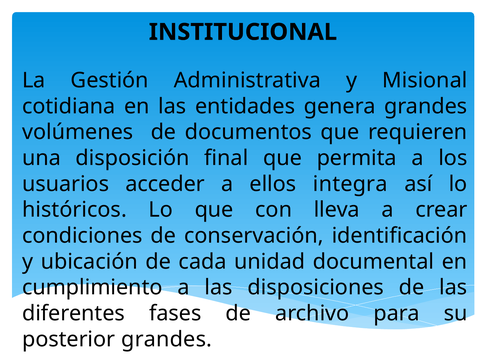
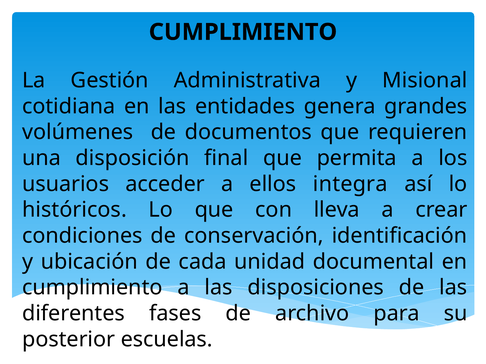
INSTITUCIONAL: INSTITUCIONAL -> CUMPLIMIENTO (243, 32)
posterior grandes: grandes -> escuelas (167, 340)
